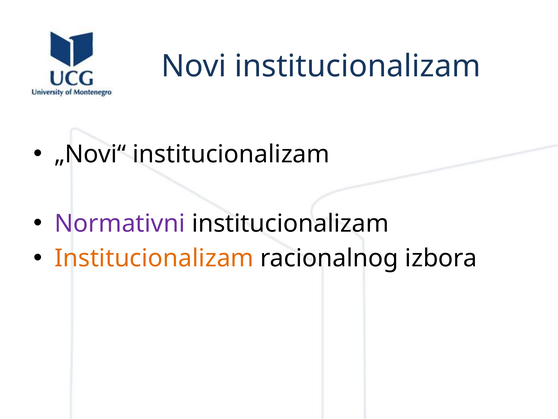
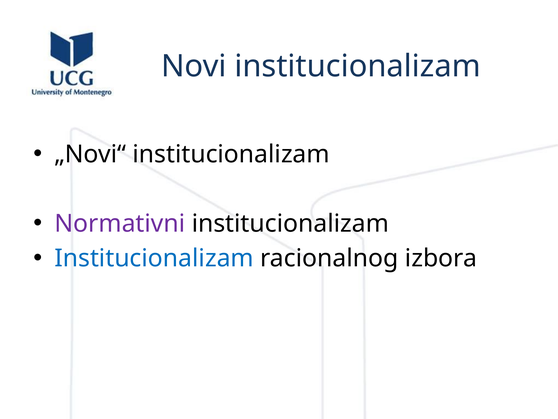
Institucionalizam colour: orange -> blue (154, 258)
